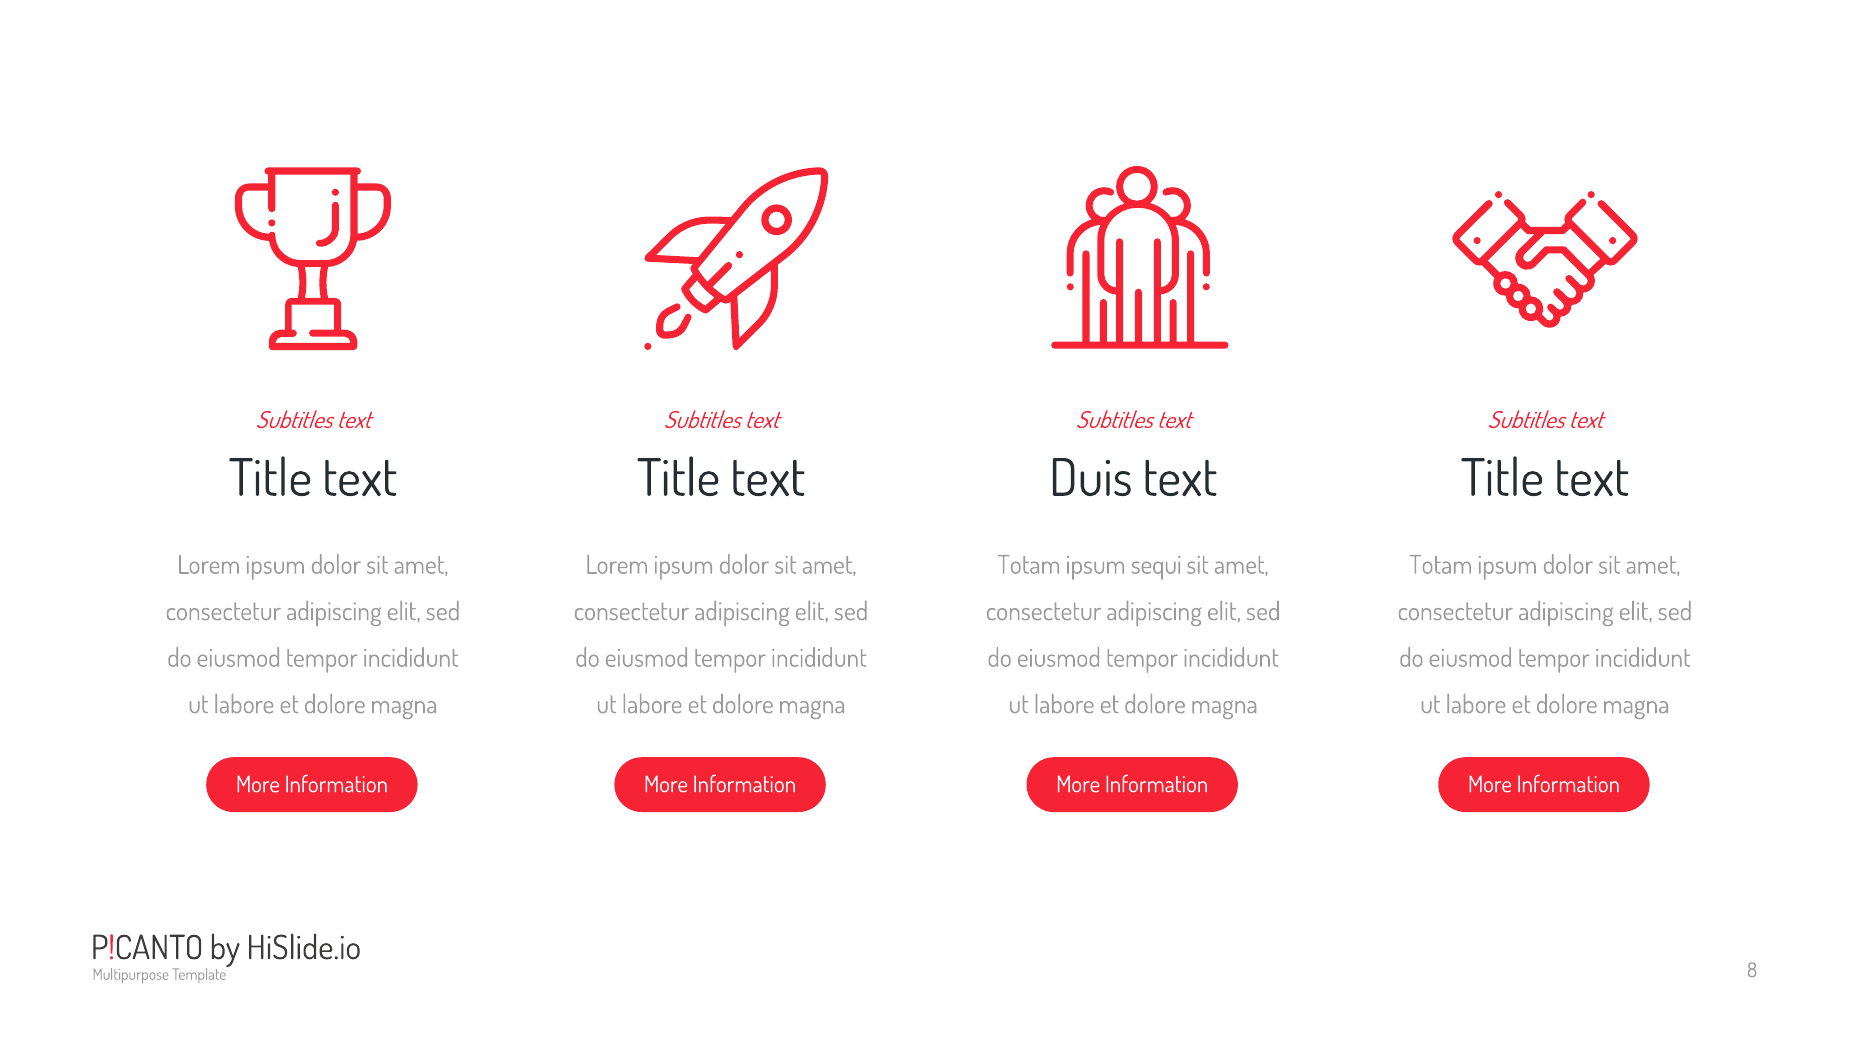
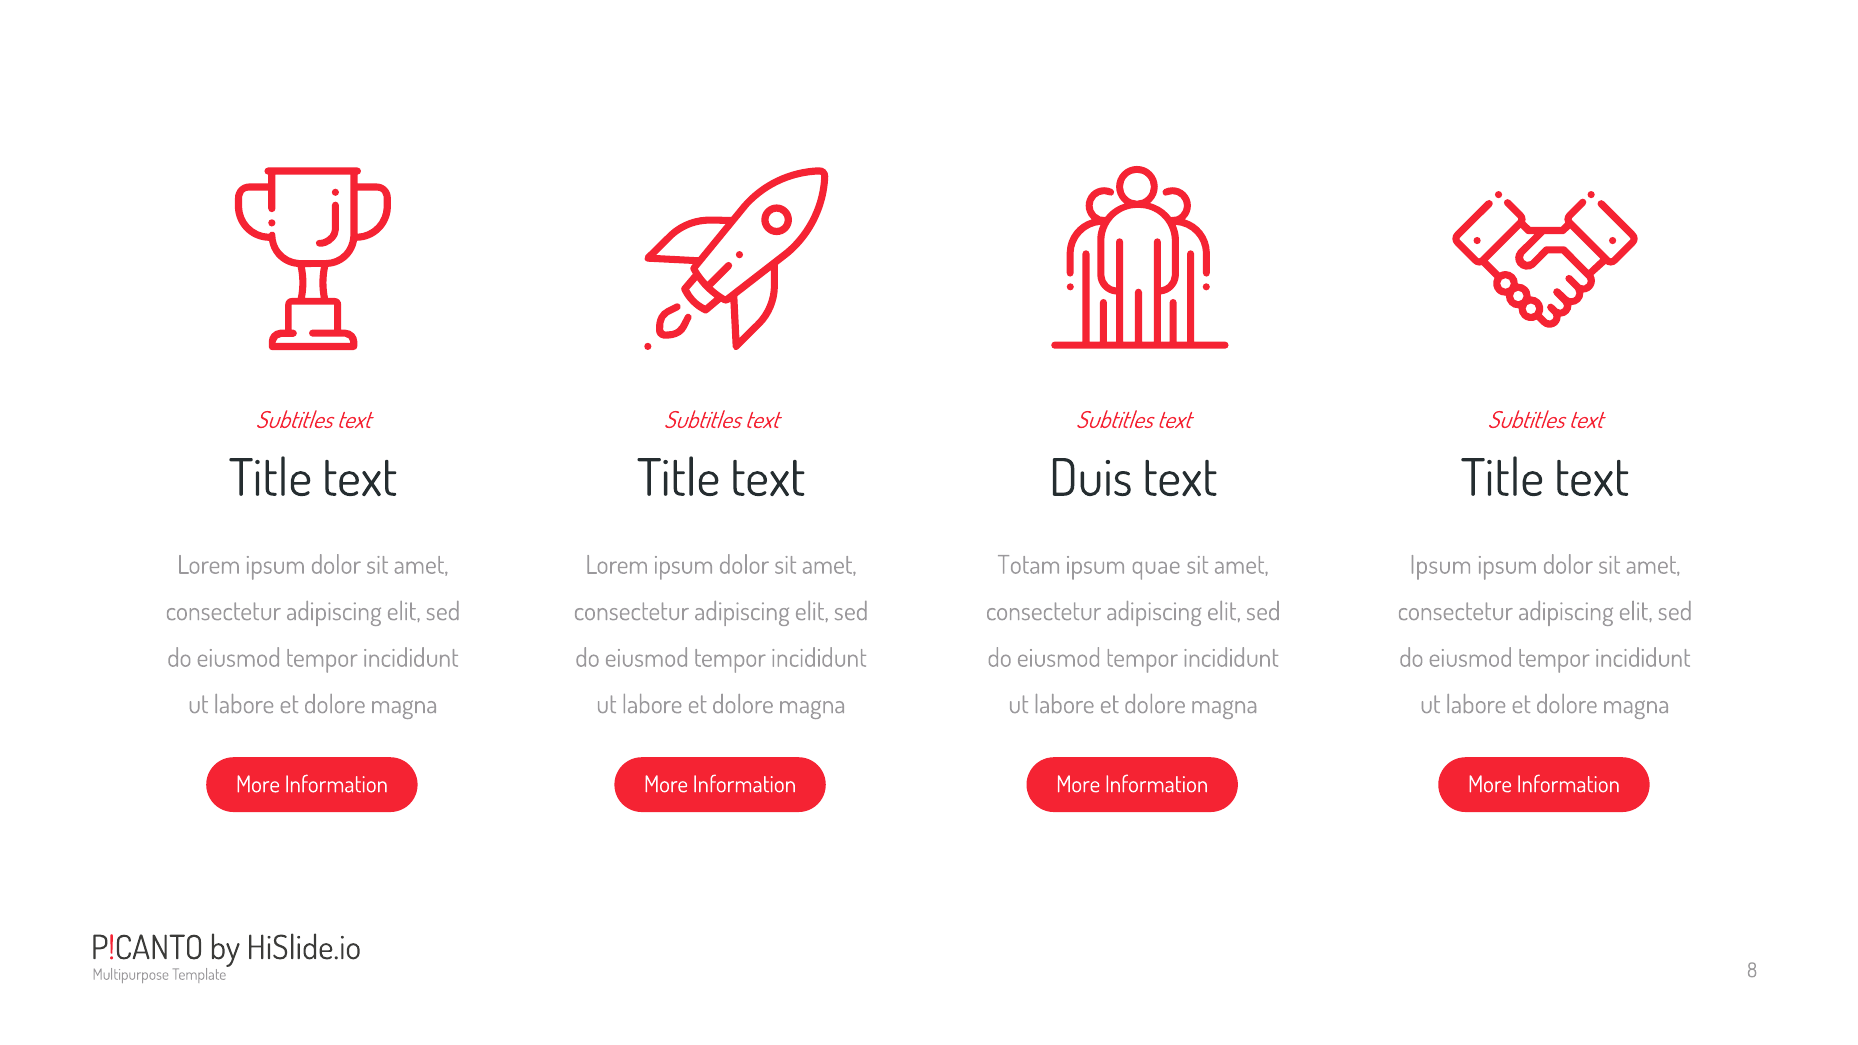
sequi: sequi -> quae (1156, 565)
Totam: Totam -> Ipsum (1441, 565)
